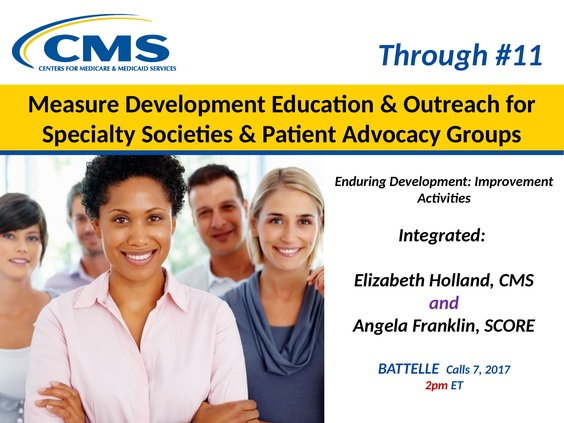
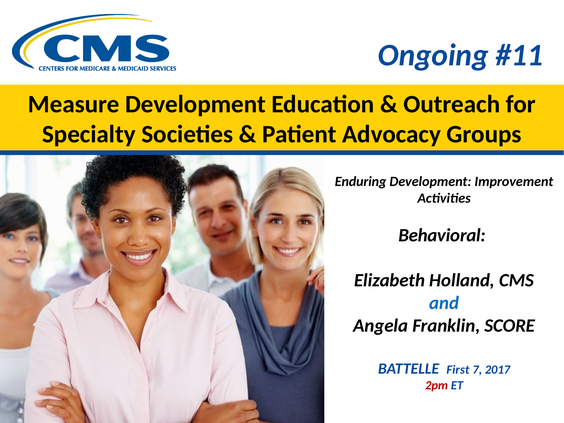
Through: Through -> Ongoing (433, 55)
Integrated: Integrated -> Behavioral (442, 235)
and colour: purple -> blue (444, 303)
Calls: Calls -> First (458, 370)
